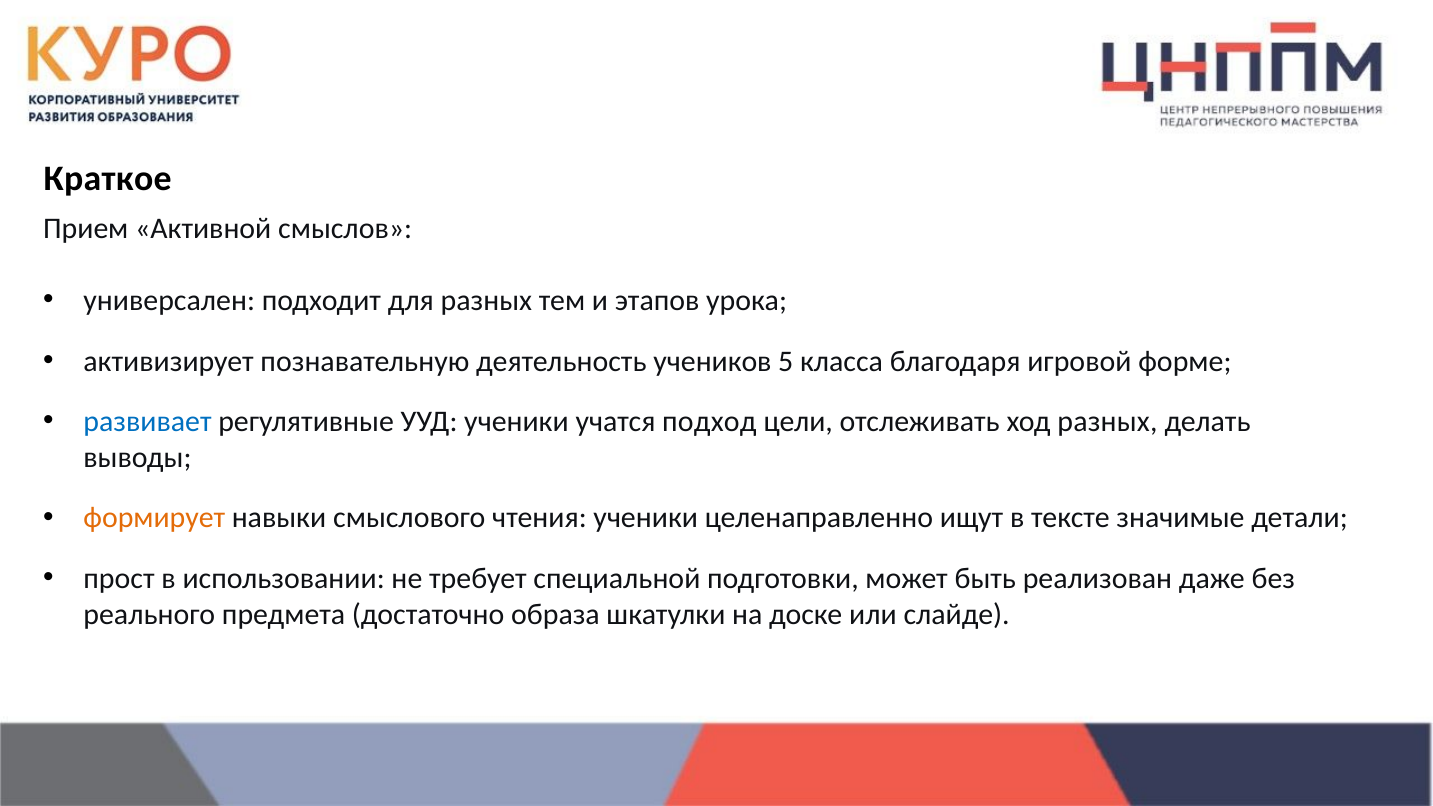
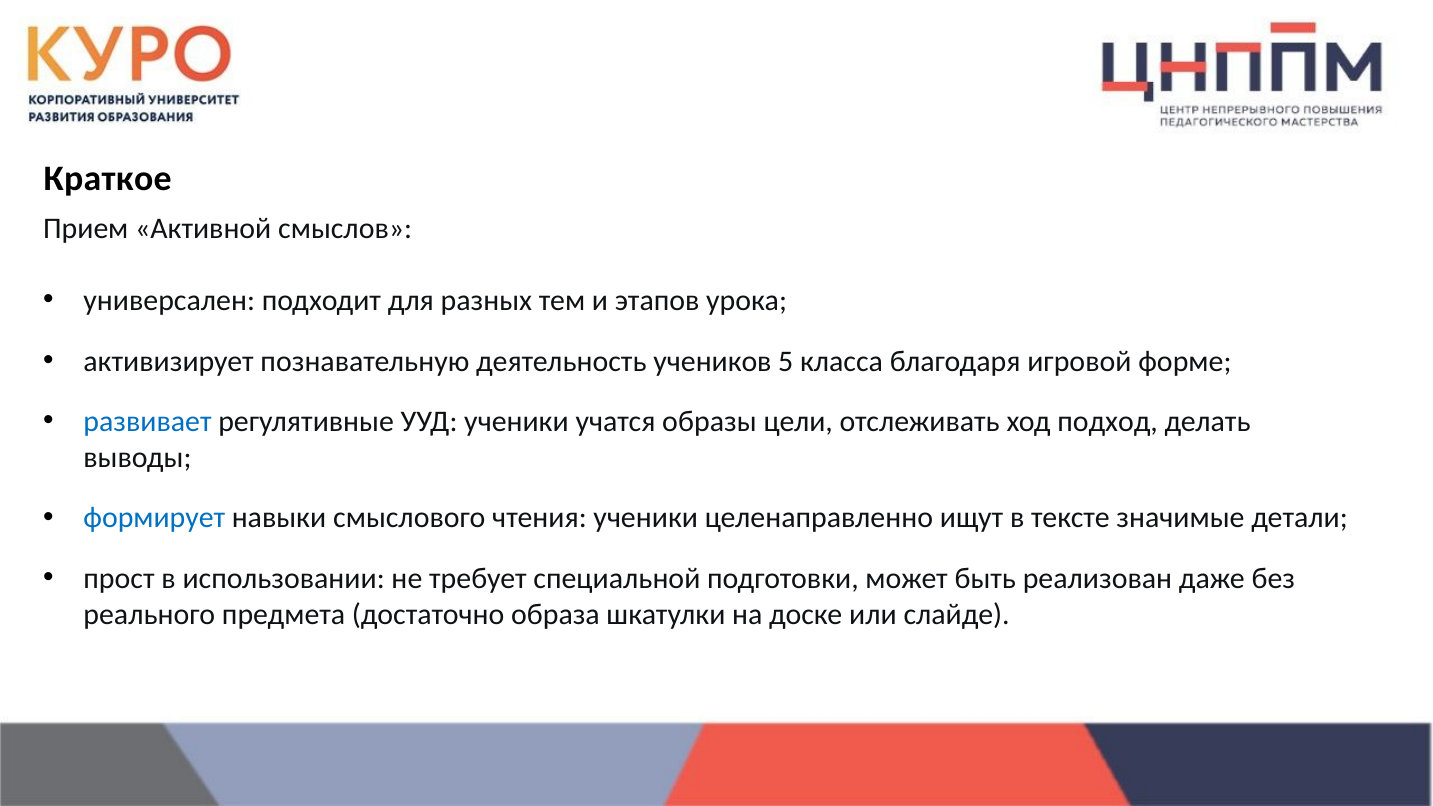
подход: подход -> образы (709, 422)
ход разных: разных -> подход (1108, 422)
формирует colour: orange -> blue (154, 518)
